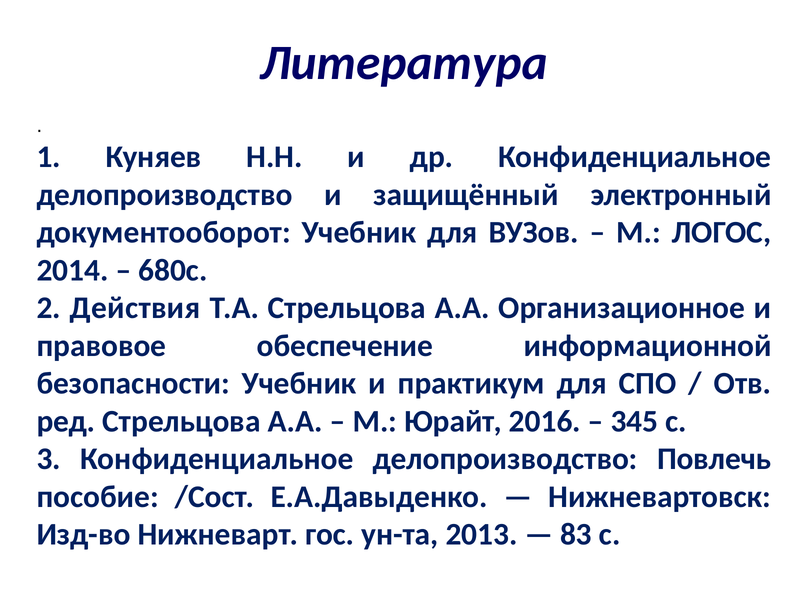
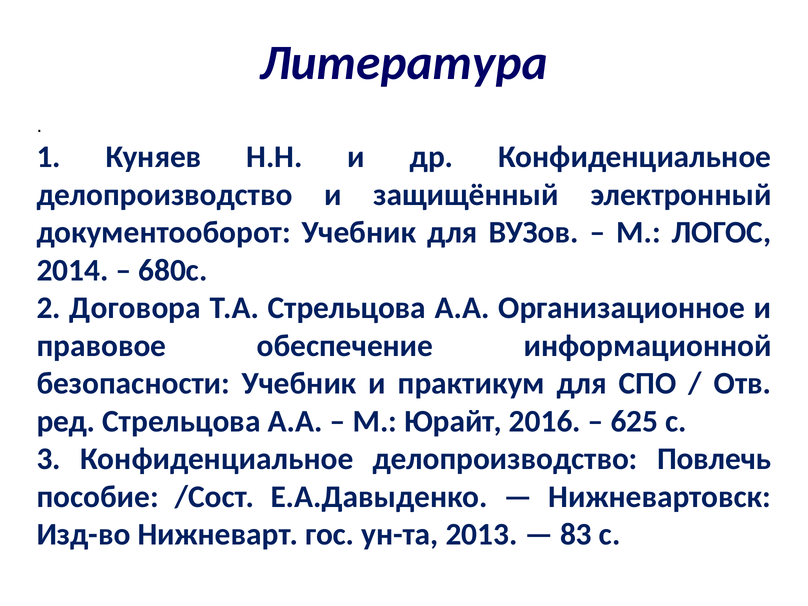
Действия: Действия -> Договора (135, 308)
345: 345 -> 625 (634, 421)
